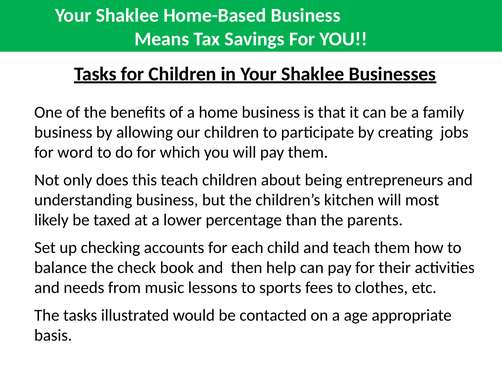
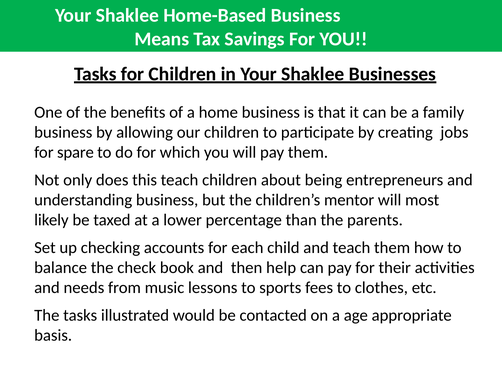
word: word -> spare (75, 153)
kitchen: kitchen -> mentor (349, 200)
